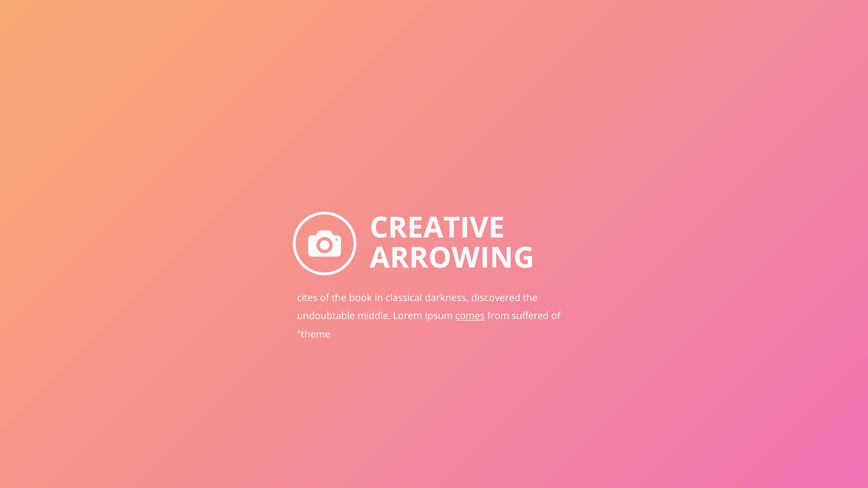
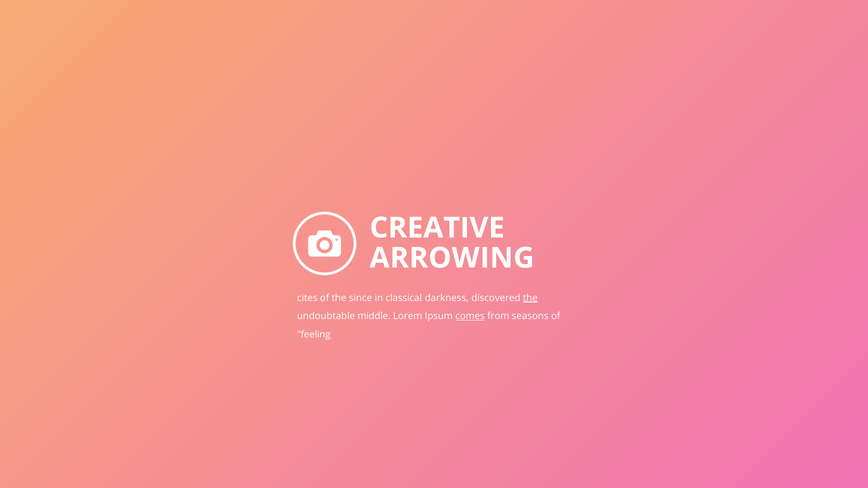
book: book -> since (361, 298)
the underline: none -> present (530, 298)
suffered: suffered -> seasons (530, 316)
theme: theme -> feeling (314, 335)
